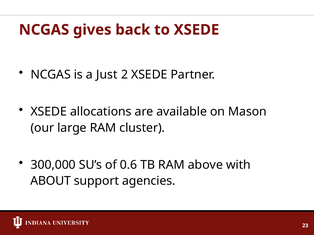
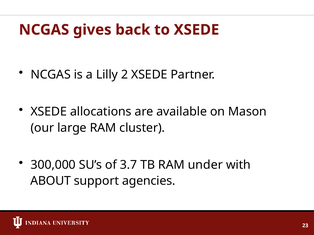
Just: Just -> Lilly (107, 75)
0.6: 0.6 -> 3.7 (129, 165)
above: above -> under (205, 165)
